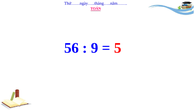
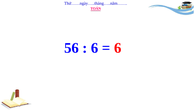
9: 9 -> 6 (95, 48)
5: 5 -> 6 (118, 48)
